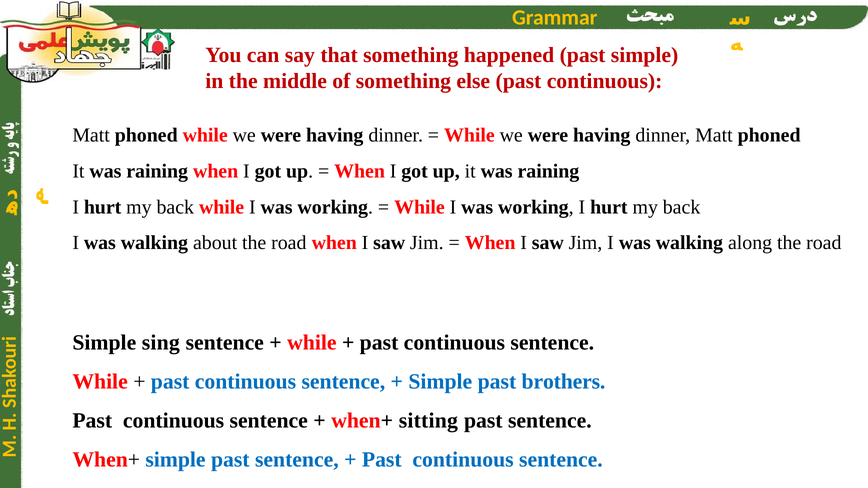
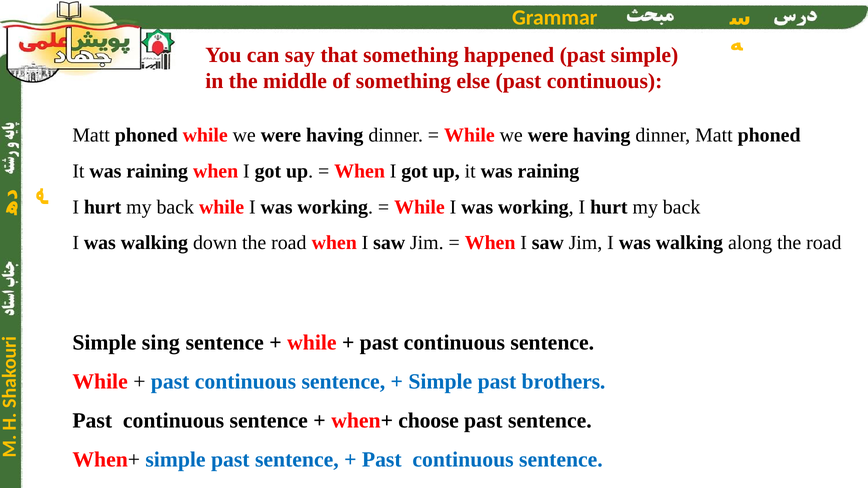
about: about -> down (215, 243)
sitting: sitting -> choose (429, 421)
